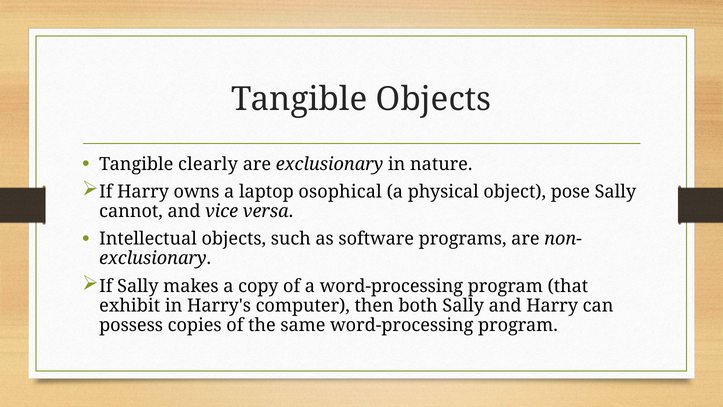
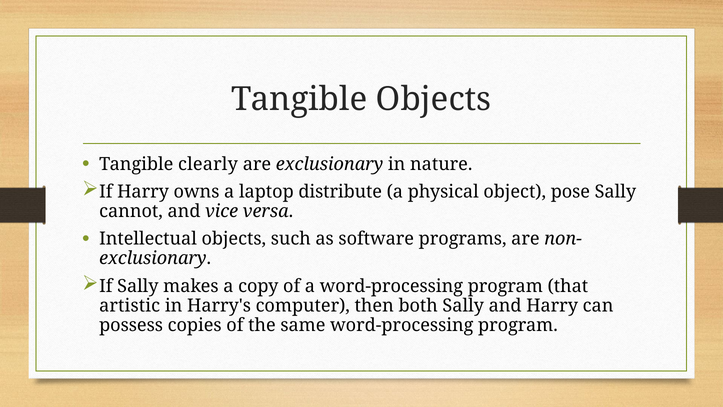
osophical: osophical -> distribute (340, 192)
exhibit: exhibit -> artistic (130, 305)
